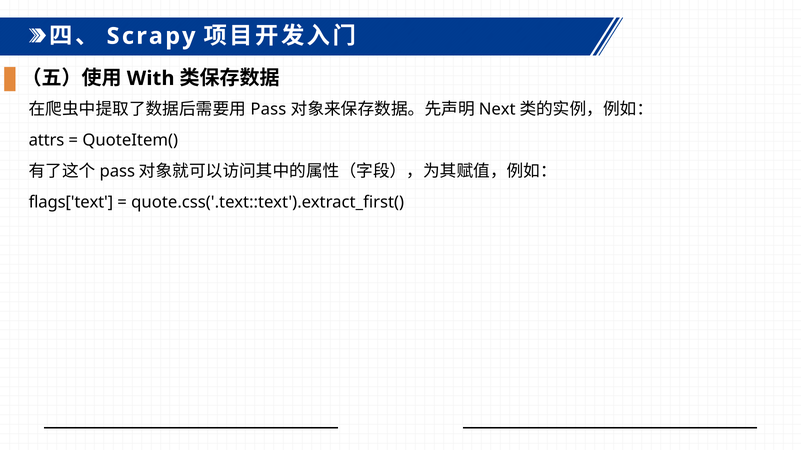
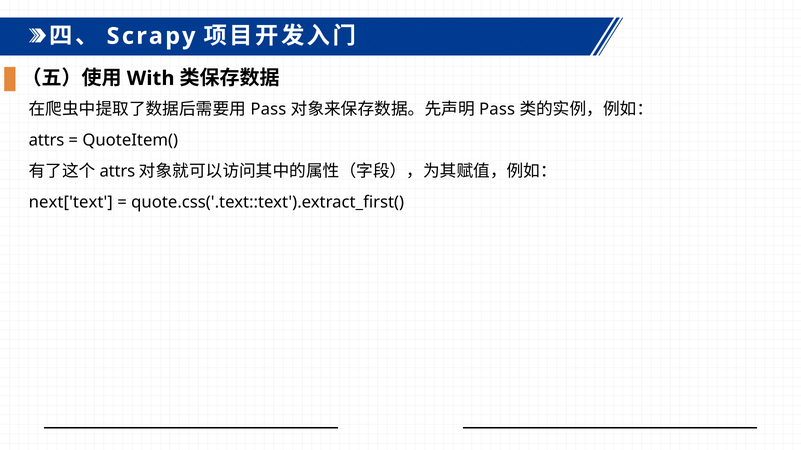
Next: Next -> Pass (497, 109)
pass: pass -> attrs (117, 171)
flags['text: flags['text -> next['text (71, 202)
